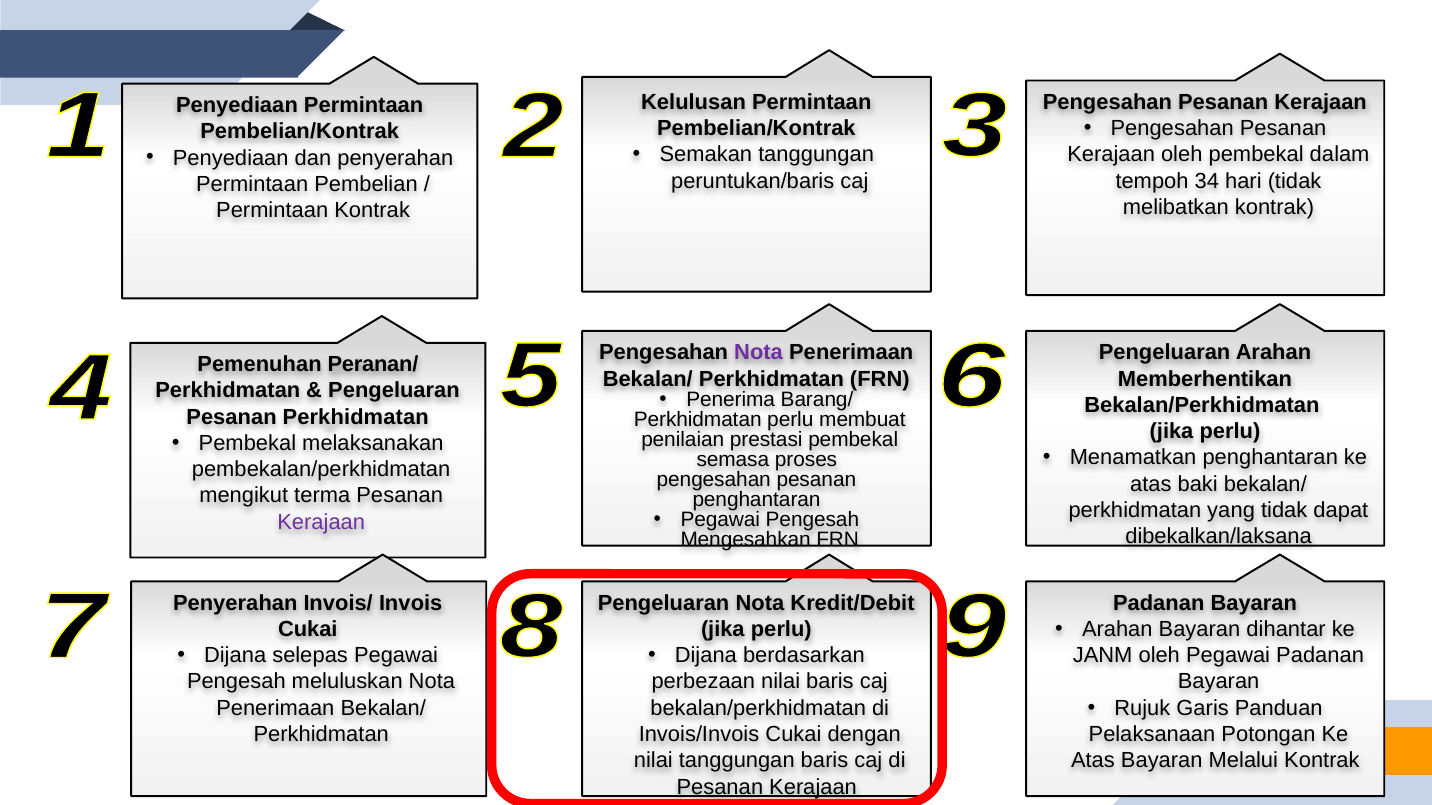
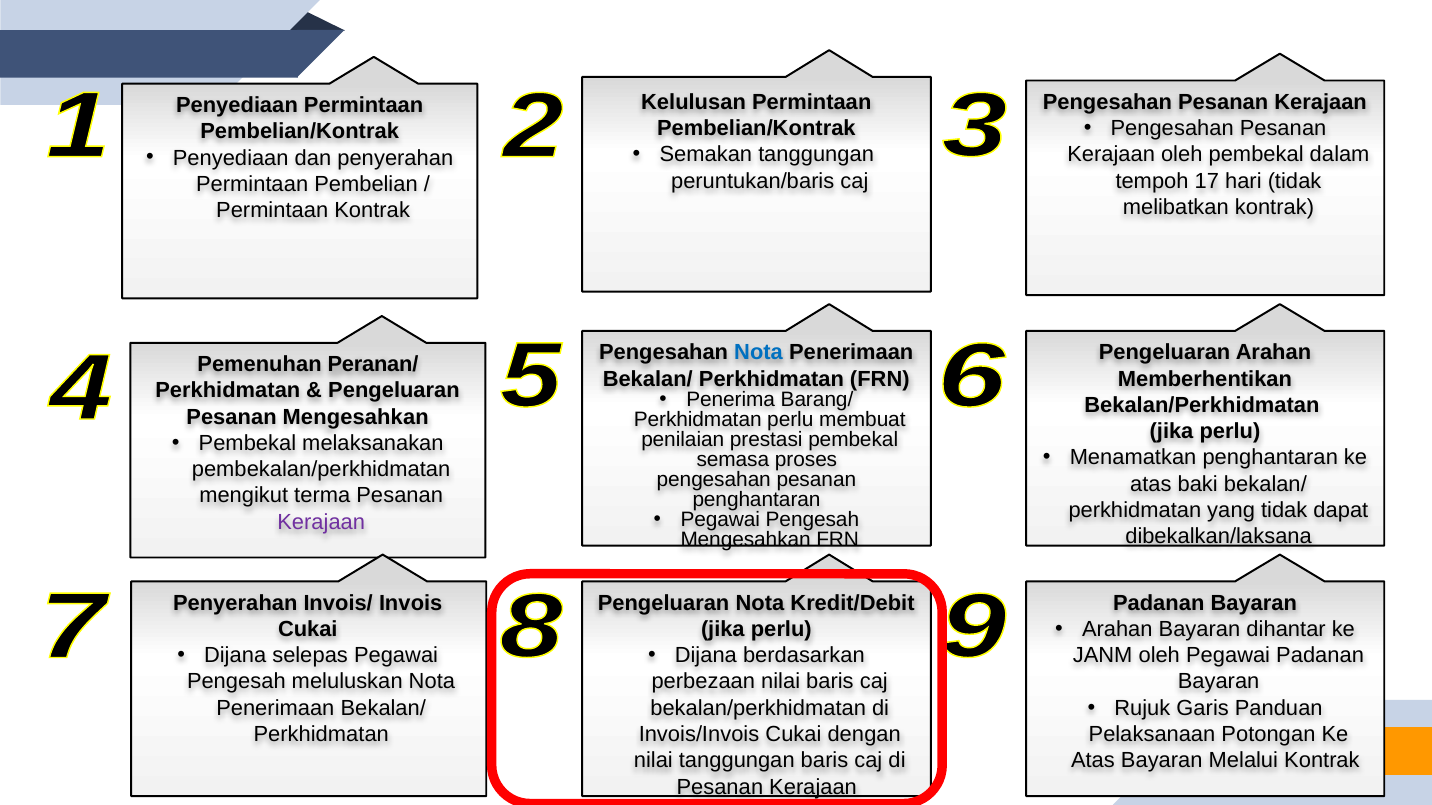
34: 34 -> 17 (1207, 181)
Nota colour: purple -> blue (759, 353)
Pesanan Perkhidmatan: Perkhidmatan -> Mengesahkan (356, 417)
